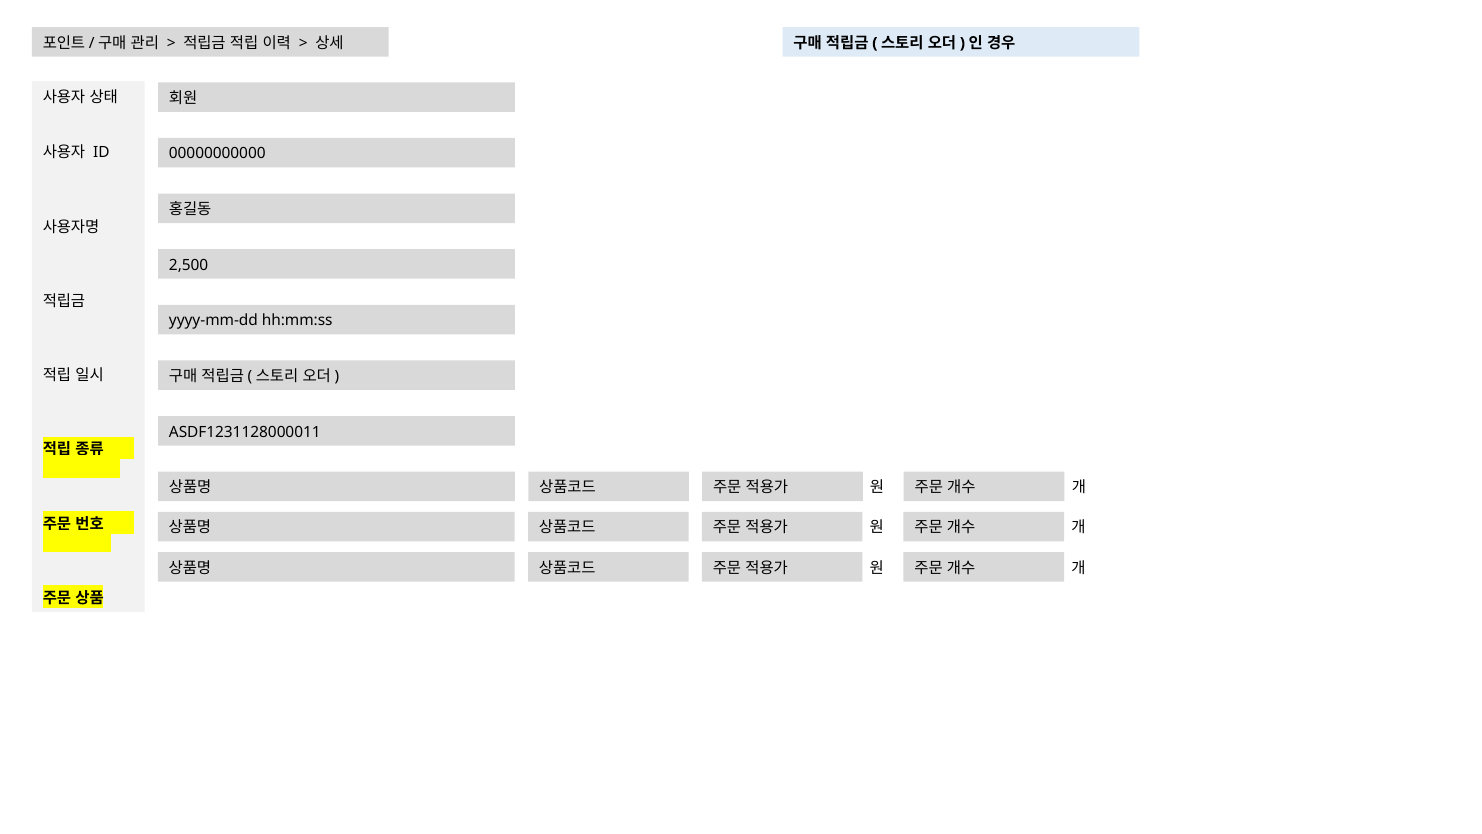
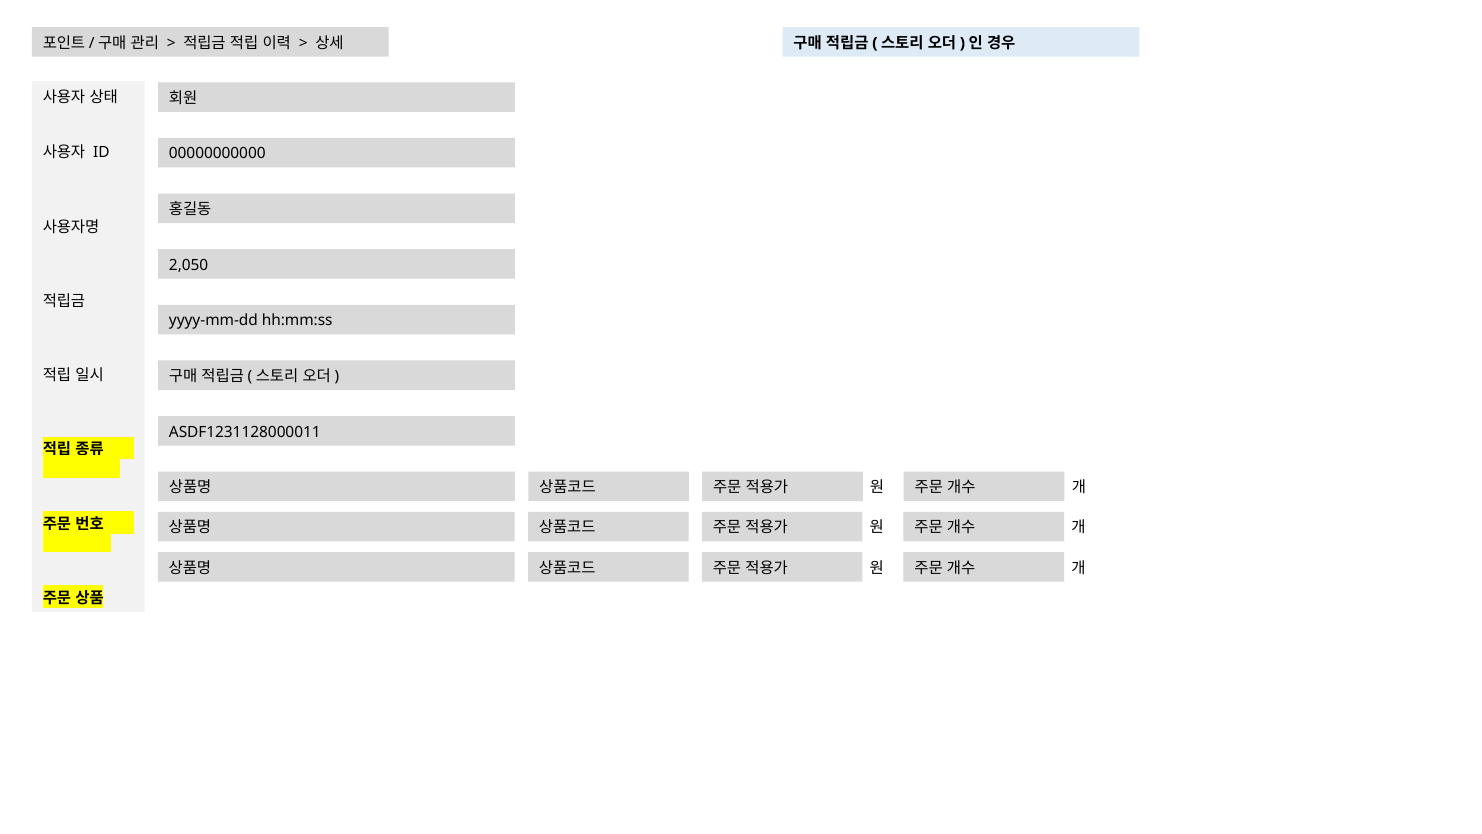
2,500: 2,500 -> 2,050 (189, 265)
